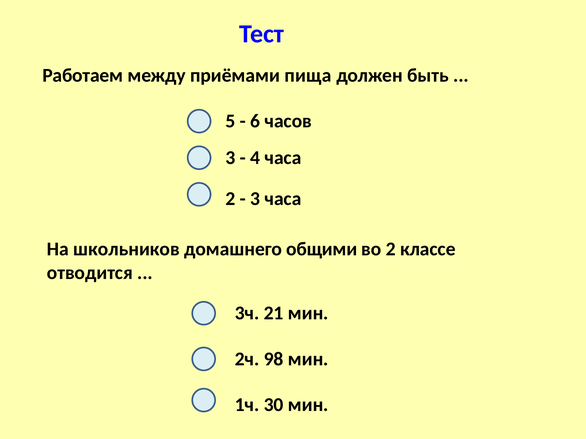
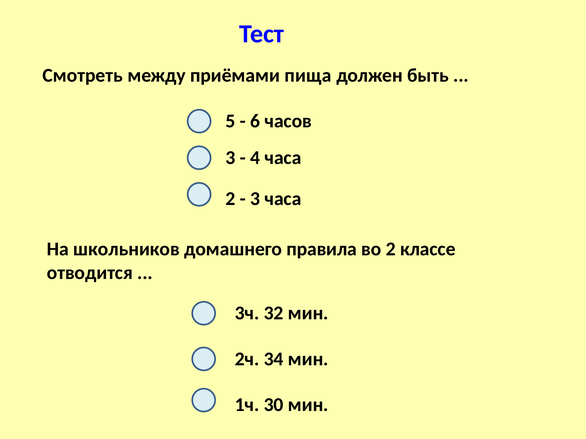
Работаем: Работаем -> Смотреть (83, 75)
общими: общими -> правила (322, 249)
21: 21 -> 32 (274, 314)
98: 98 -> 34 (274, 359)
